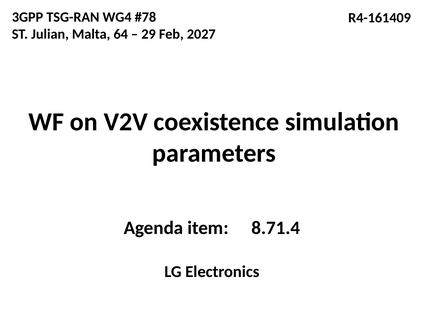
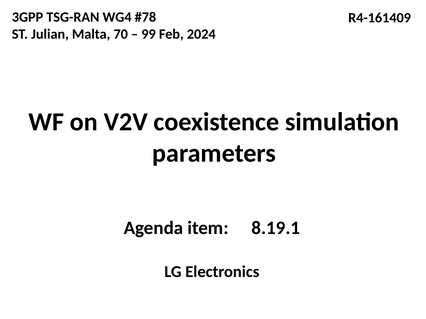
64: 64 -> 70 (121, 34)
29: 29 -> 99 (149, 34)
2027: 2027 -> 2024 (201, 34)
8.71.4: 8.71.4 -> 8.19.1 (276, 228)
